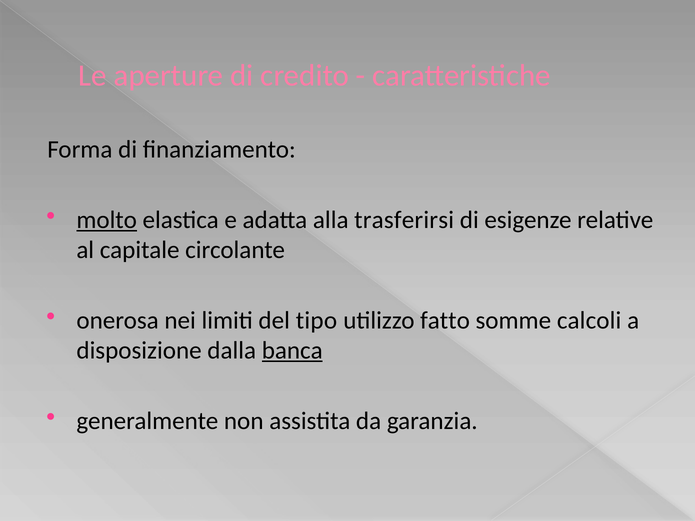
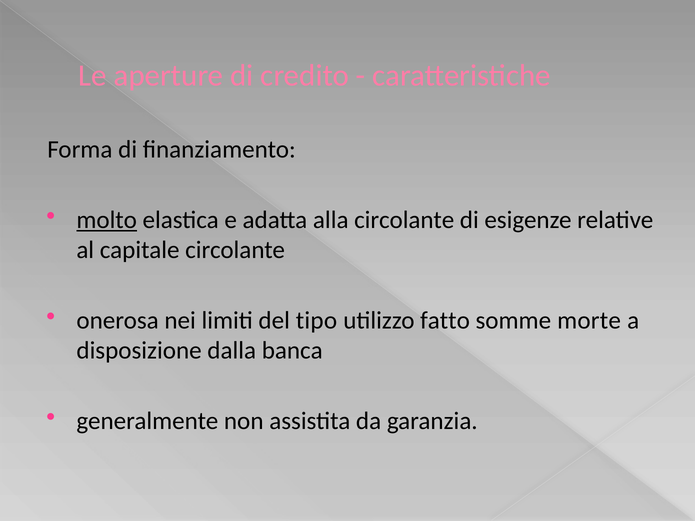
alla trasferirsi: trasferirsi -> circolante (404, 220)
calcoli: calcoli -> morte (589, 320)
banca underline: present -> none (292, 351)
